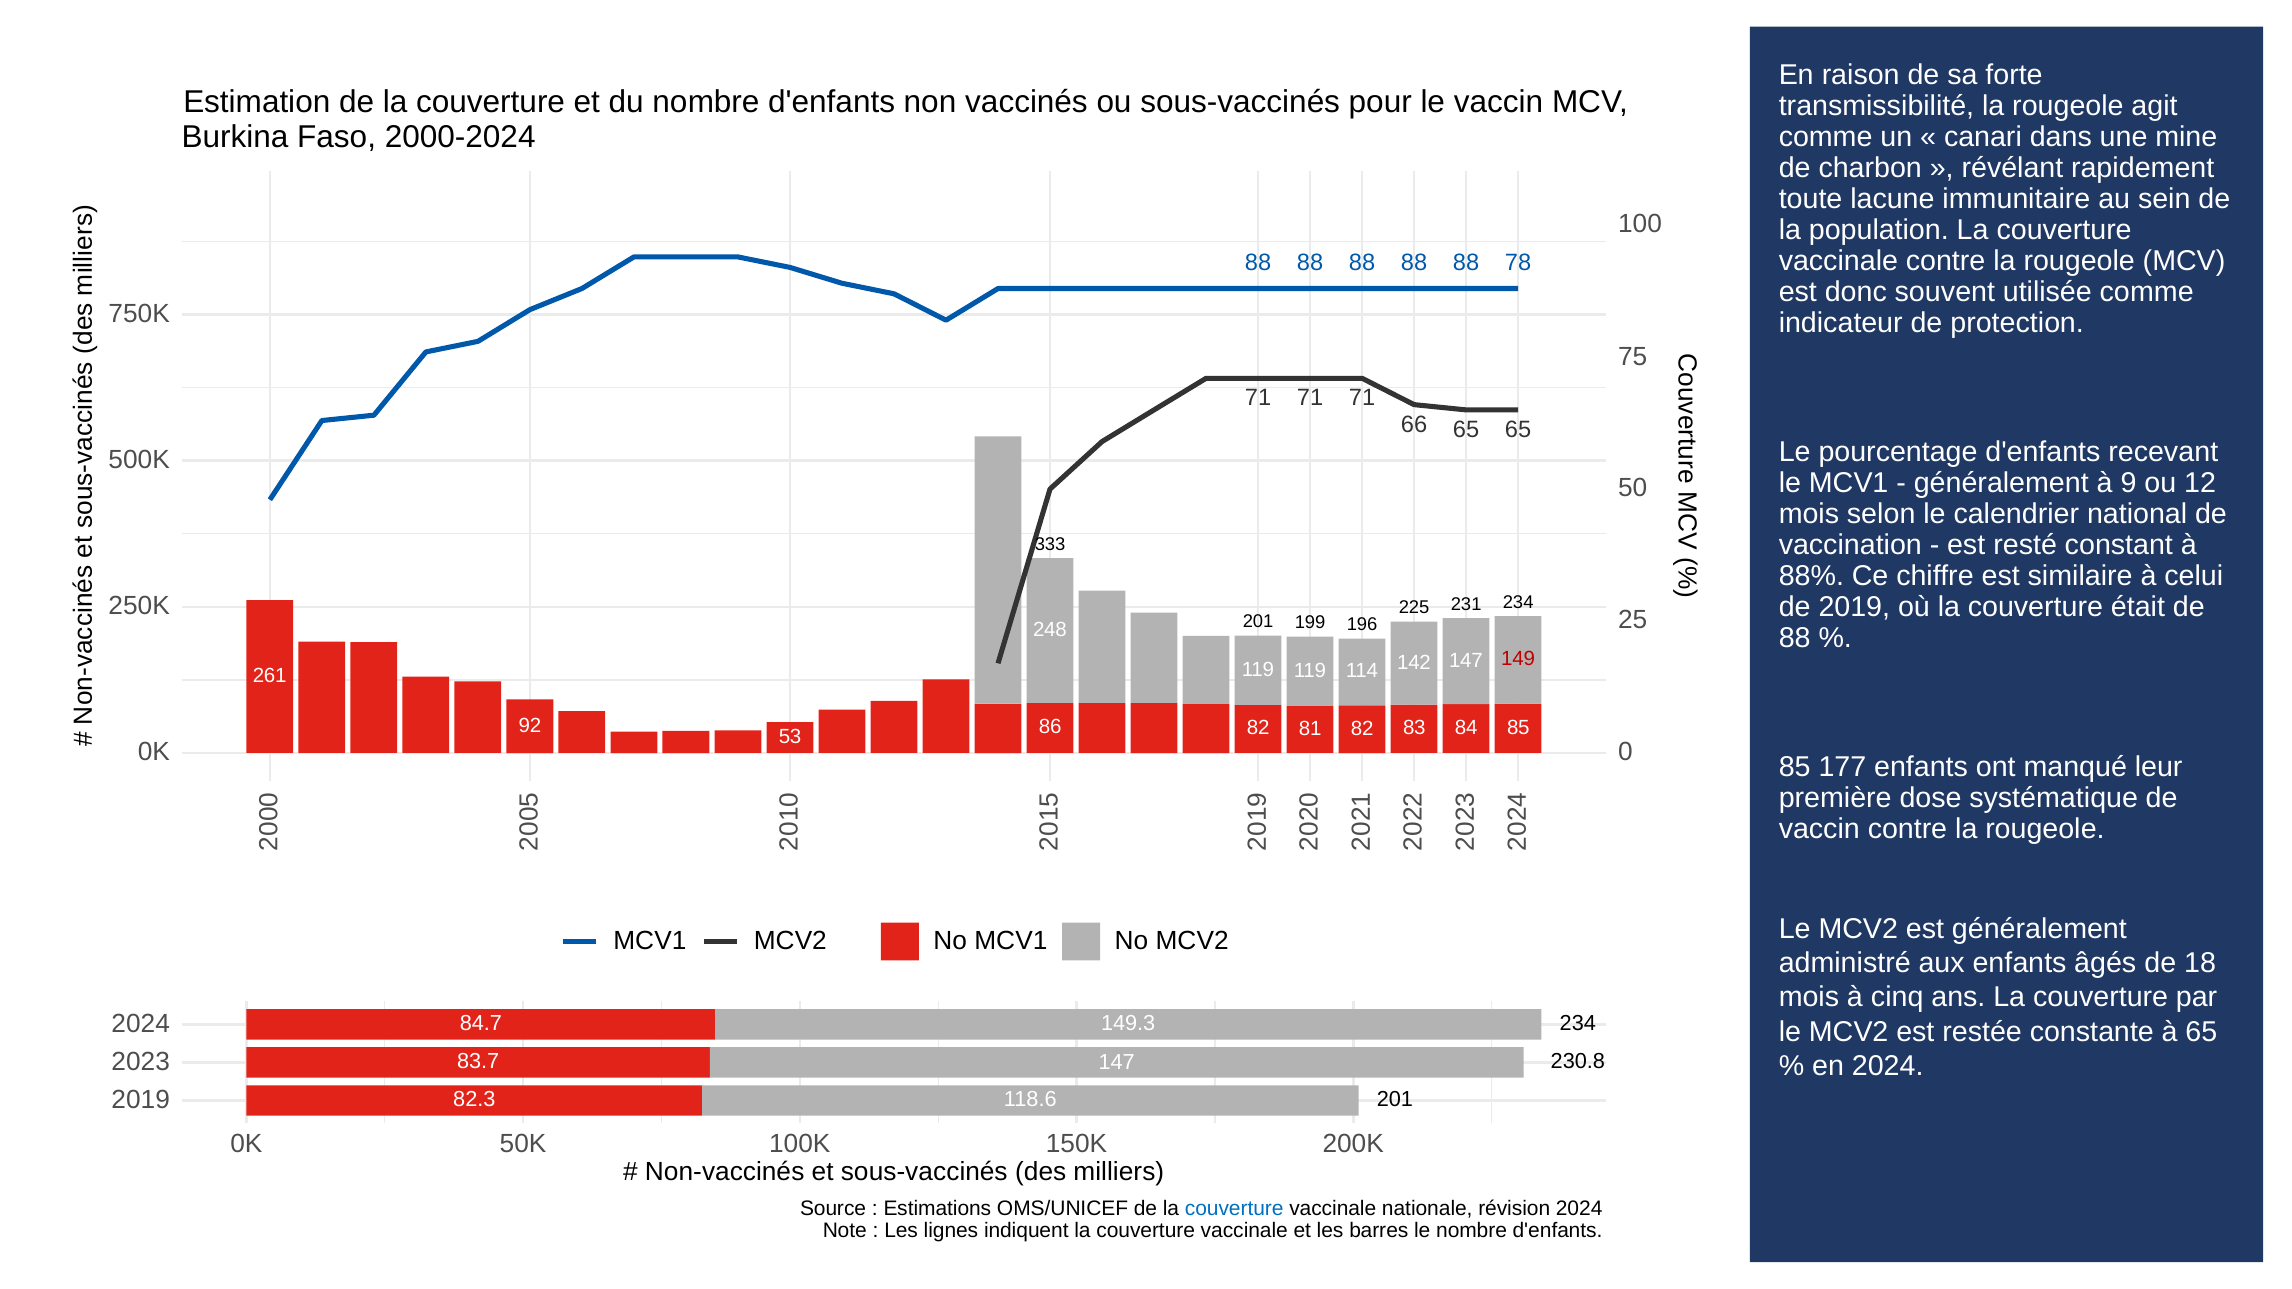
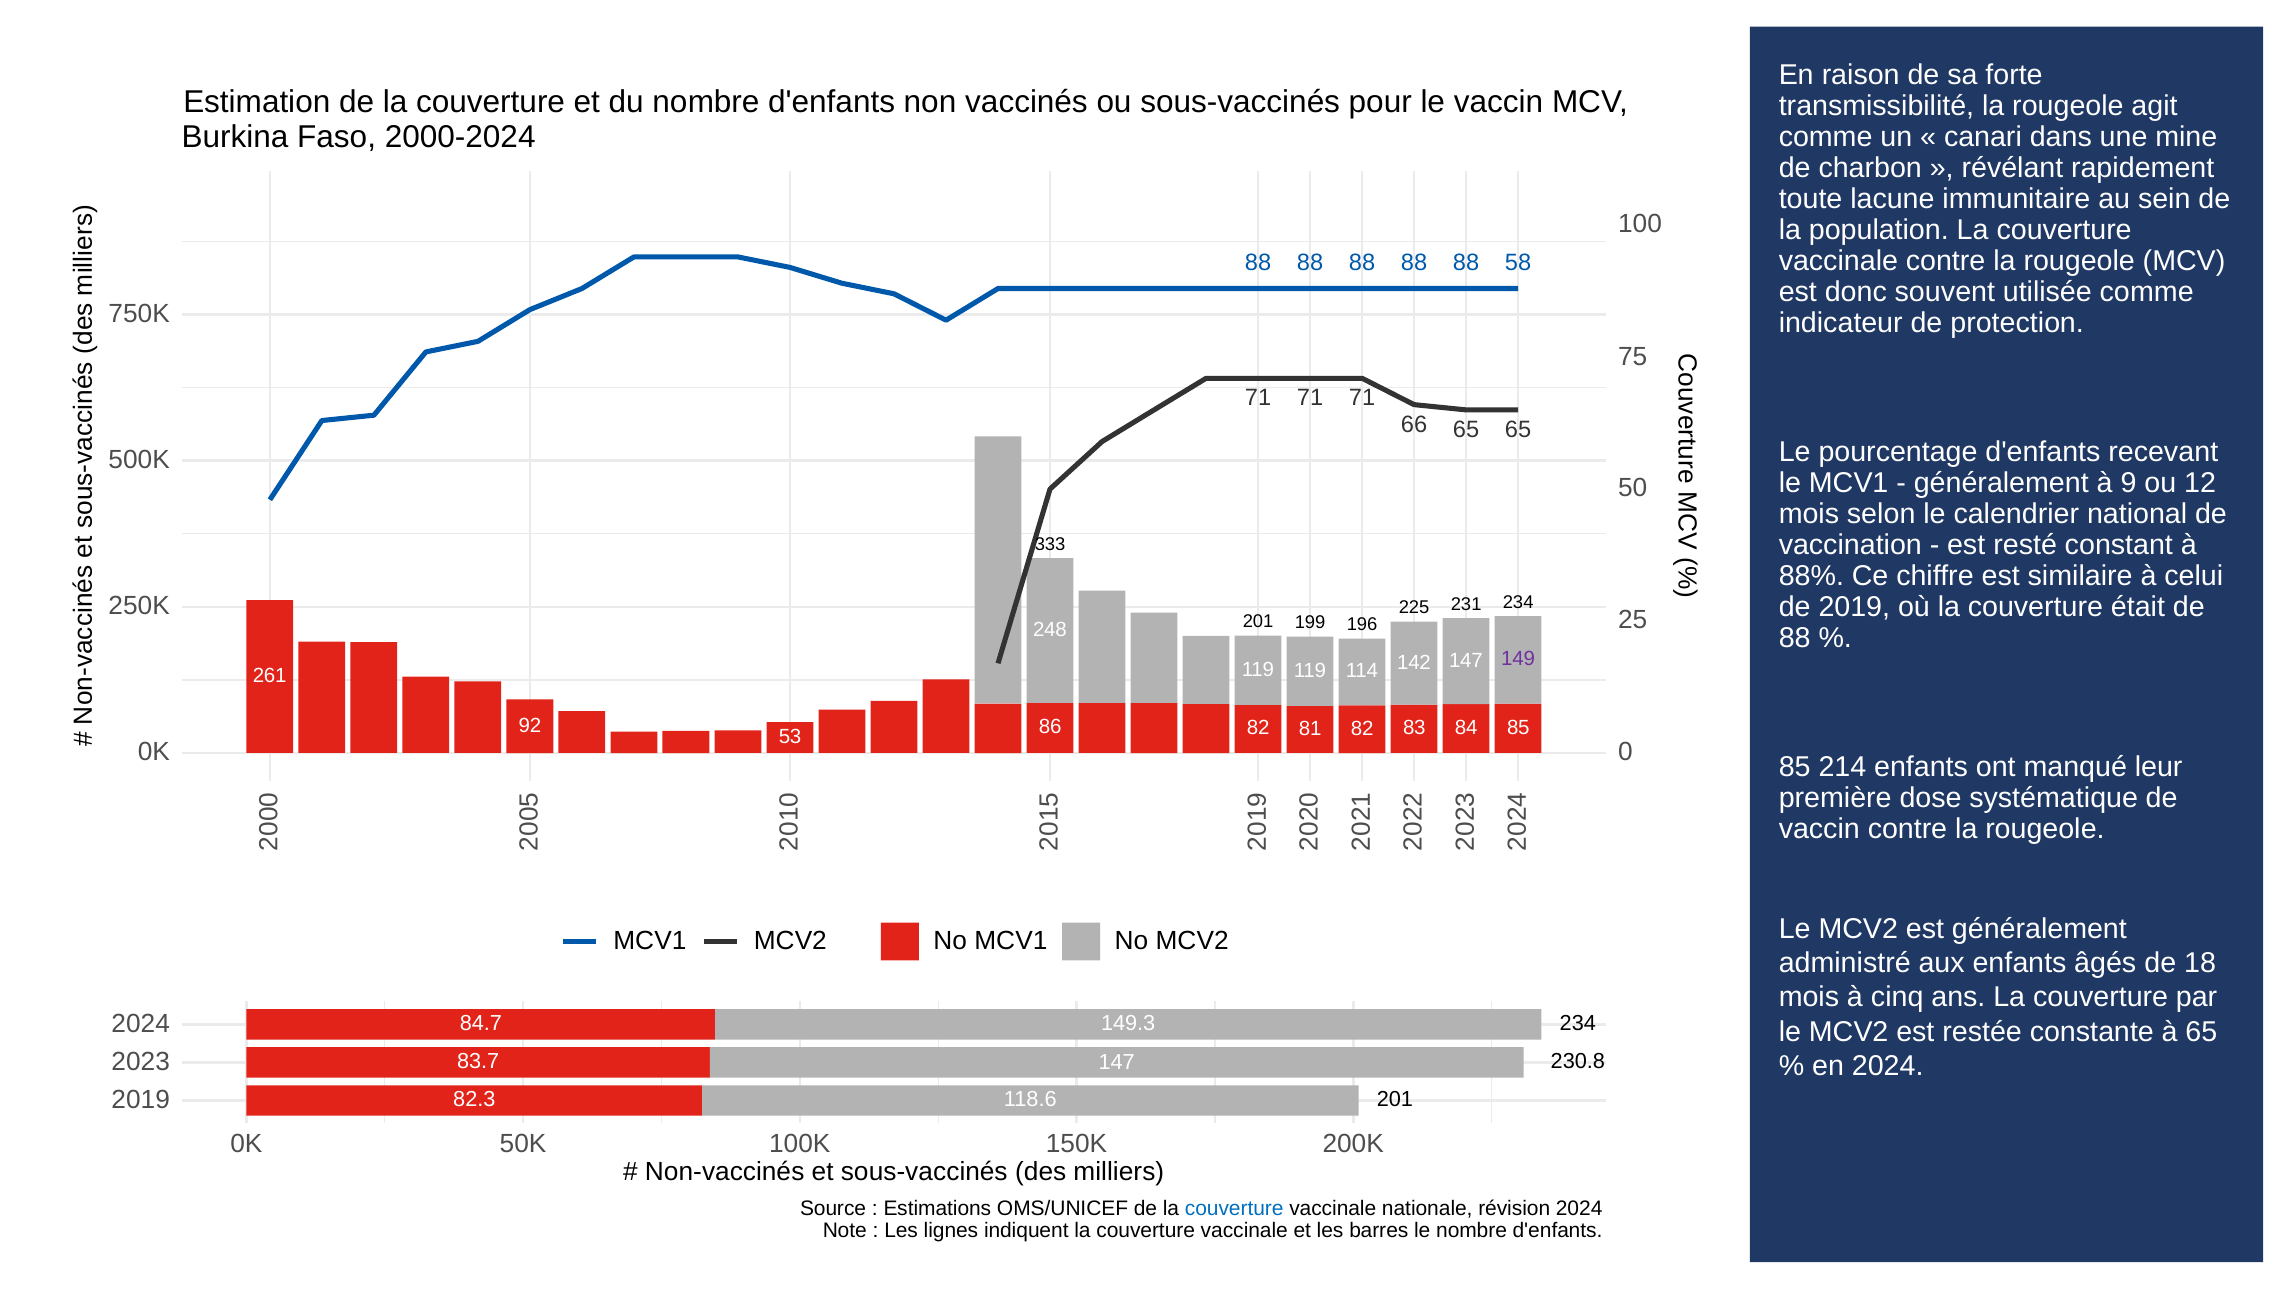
78: 78 -> 58 (1518, 262)
149 colour: red -> purple (1518, 659)
177: 177 -> 214 (1842, 767)
